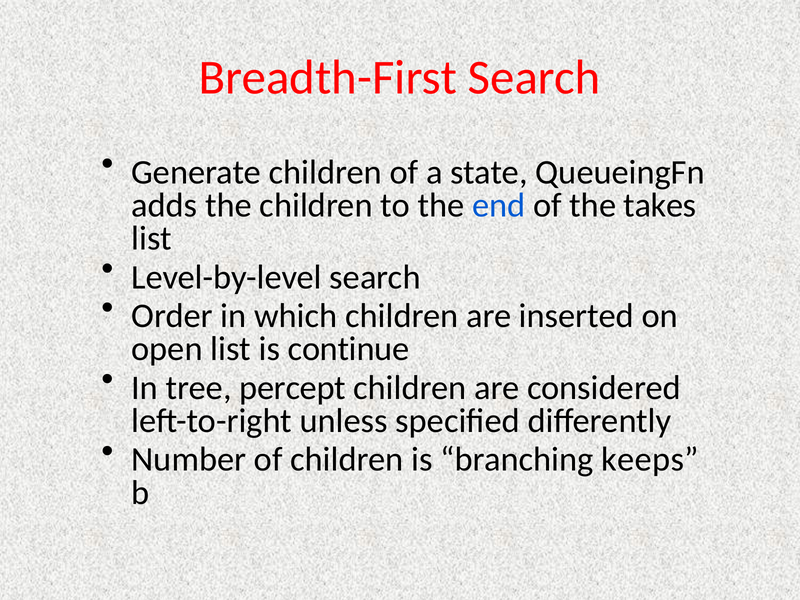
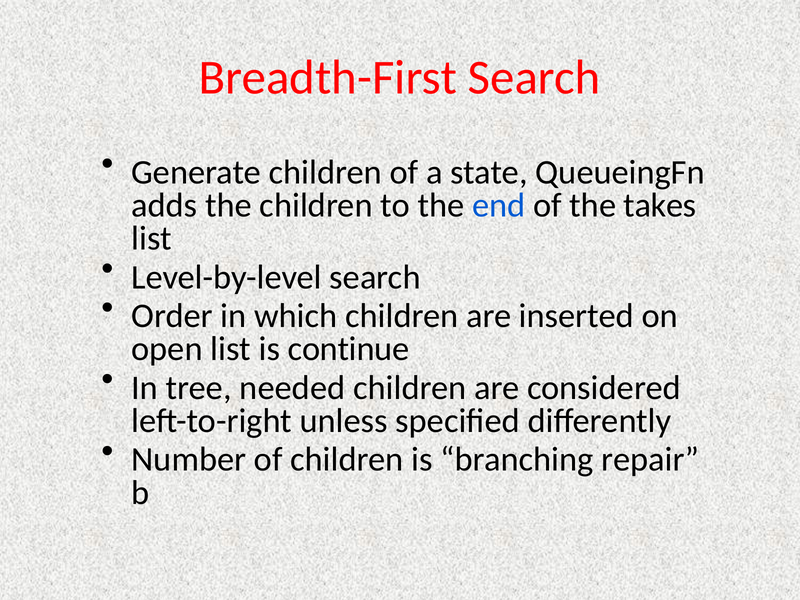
percept: percept -> needed (292, 388)
keeps: keeps -> repair (650, 460)
